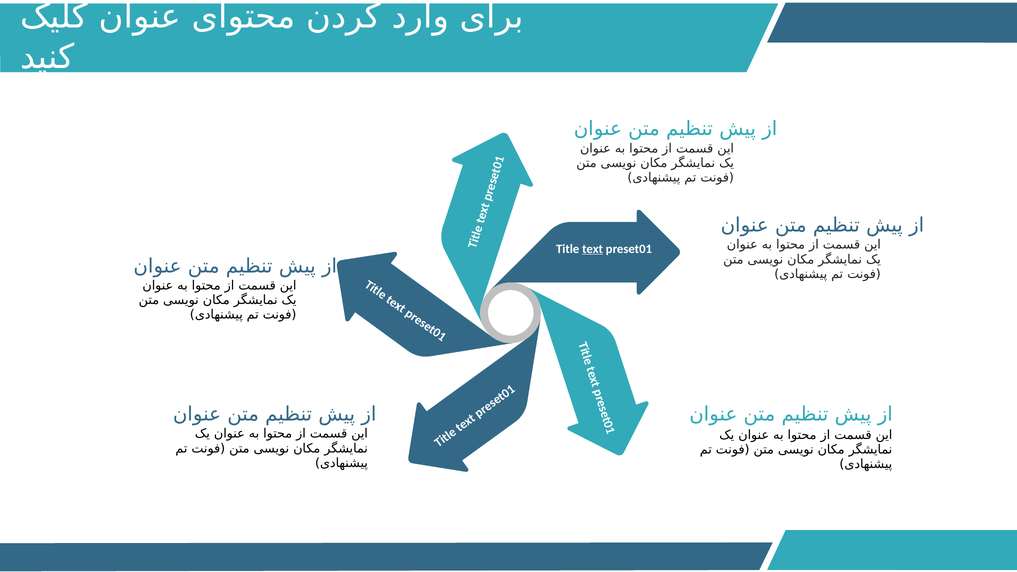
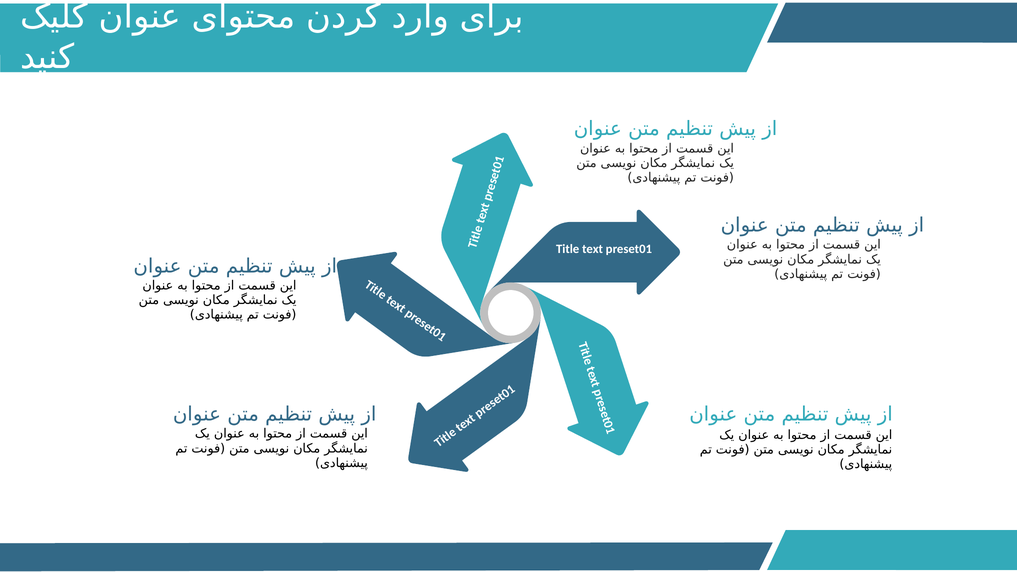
text underline: present -> none (593, 249)
